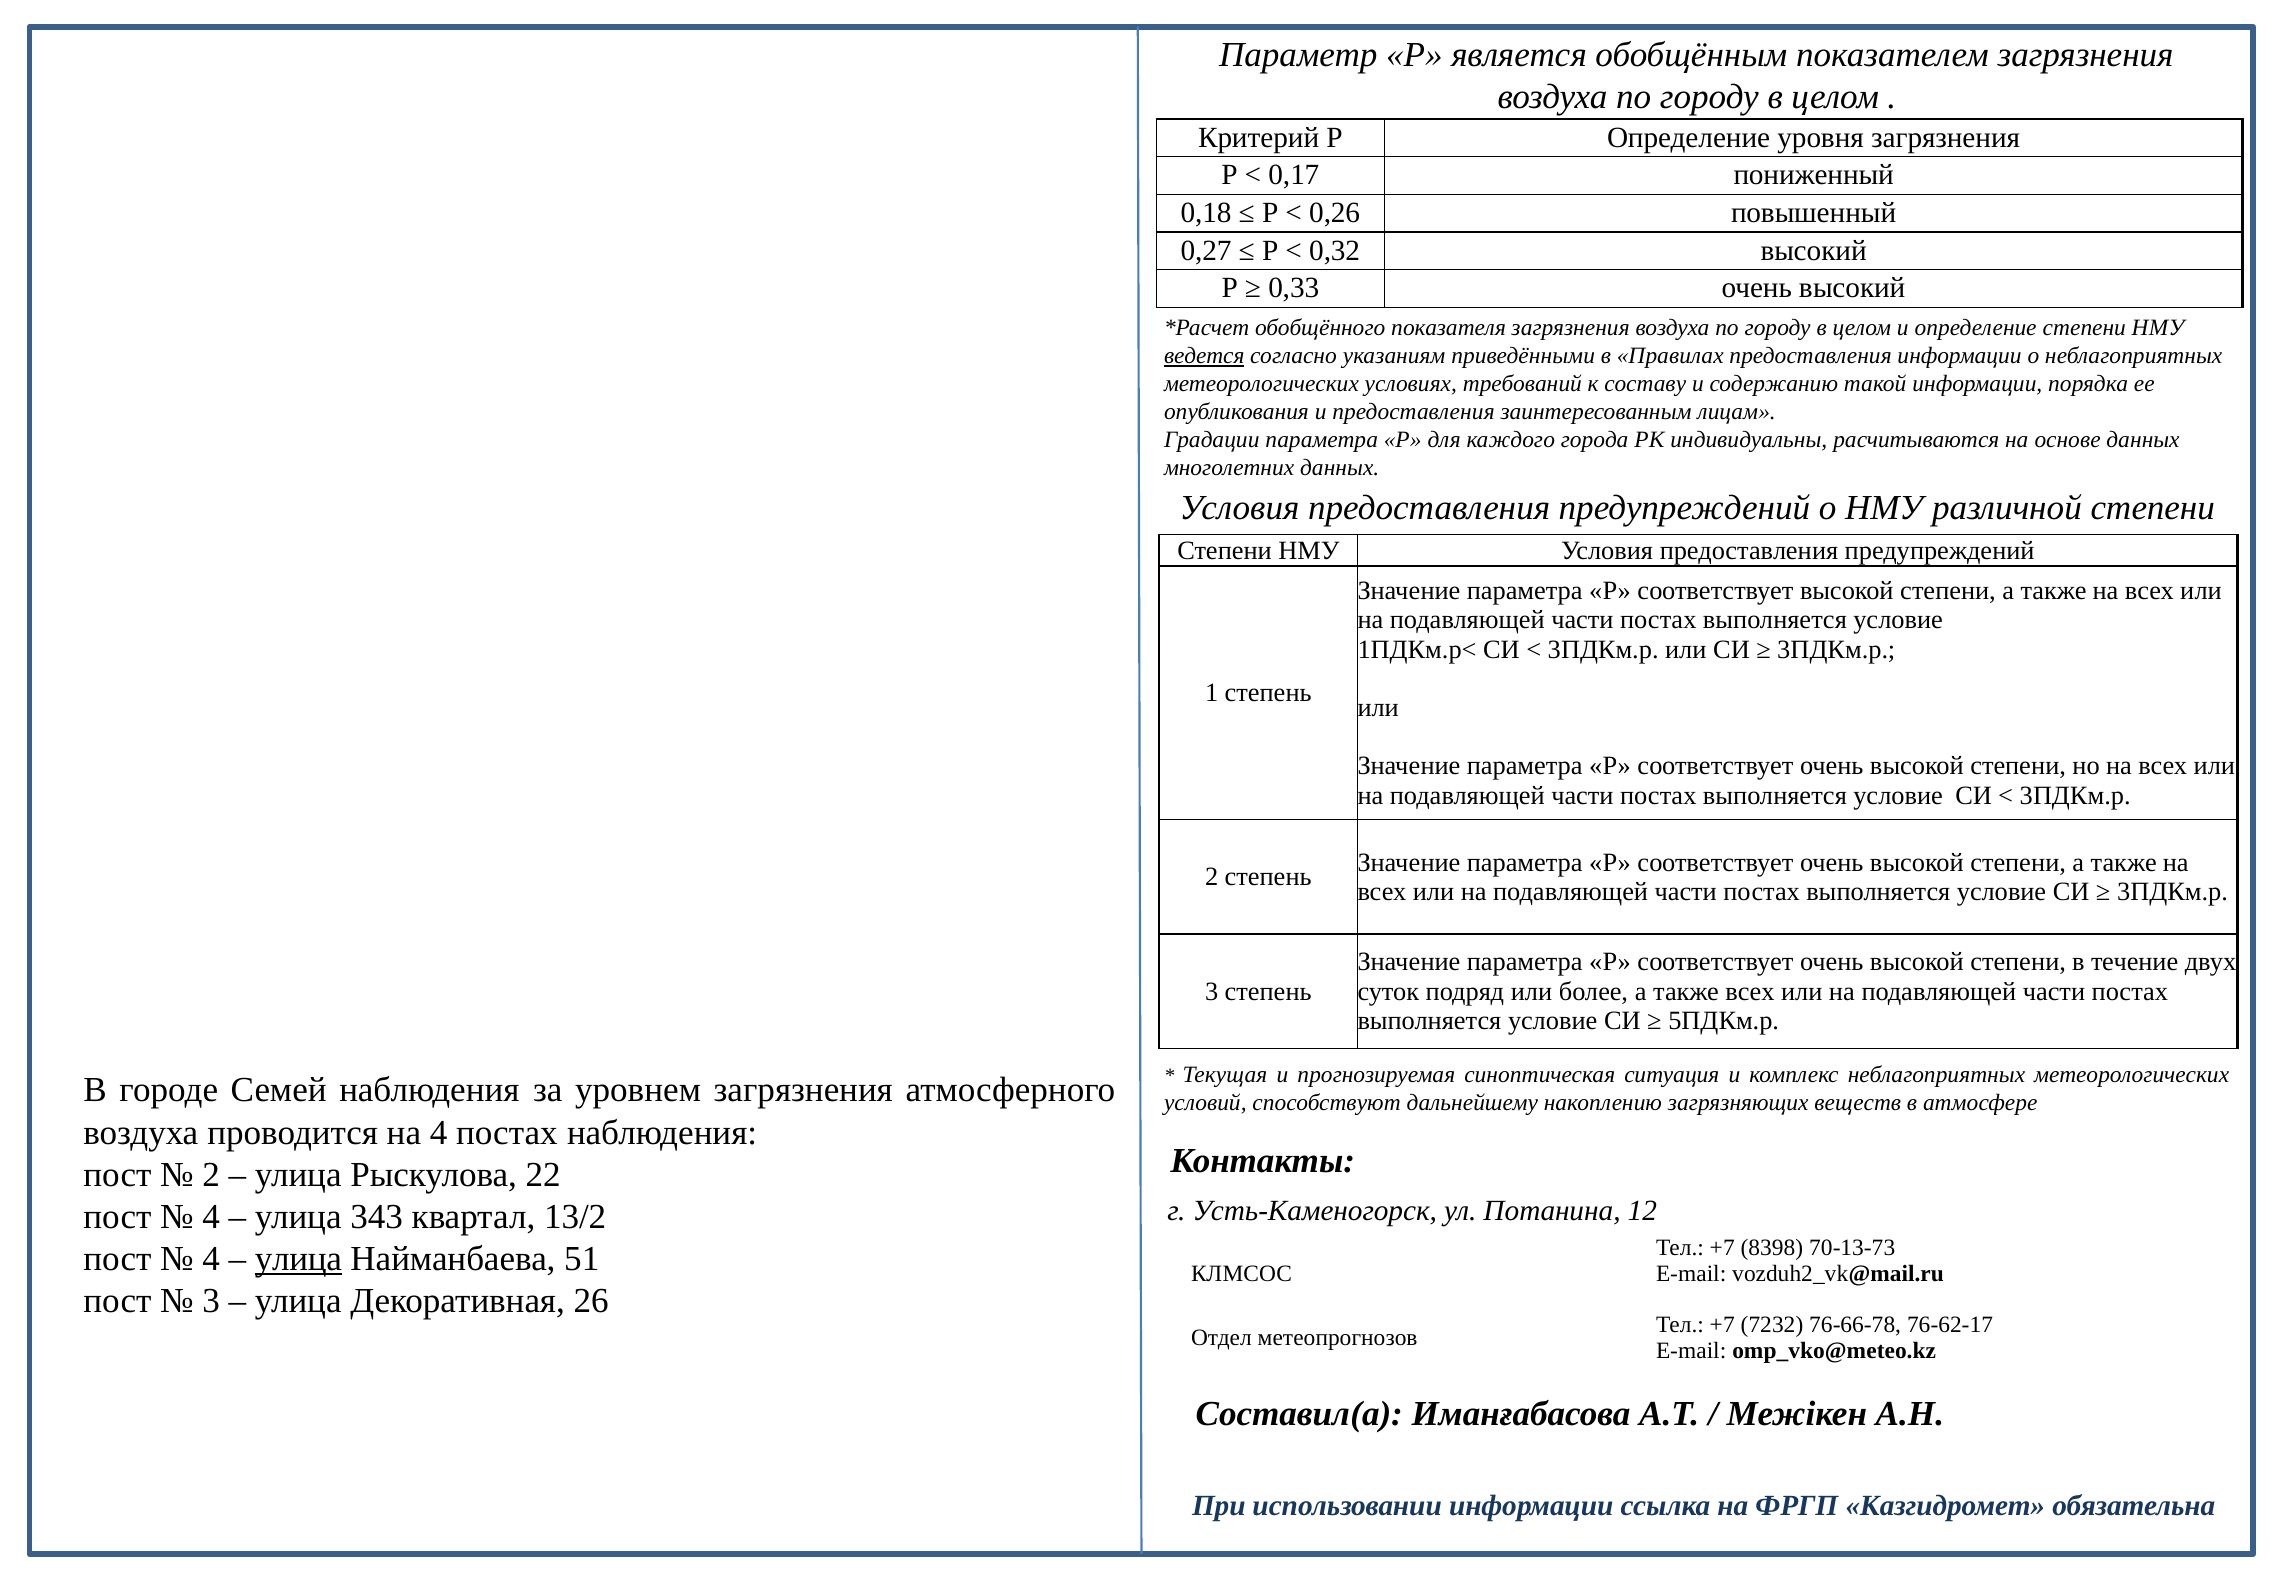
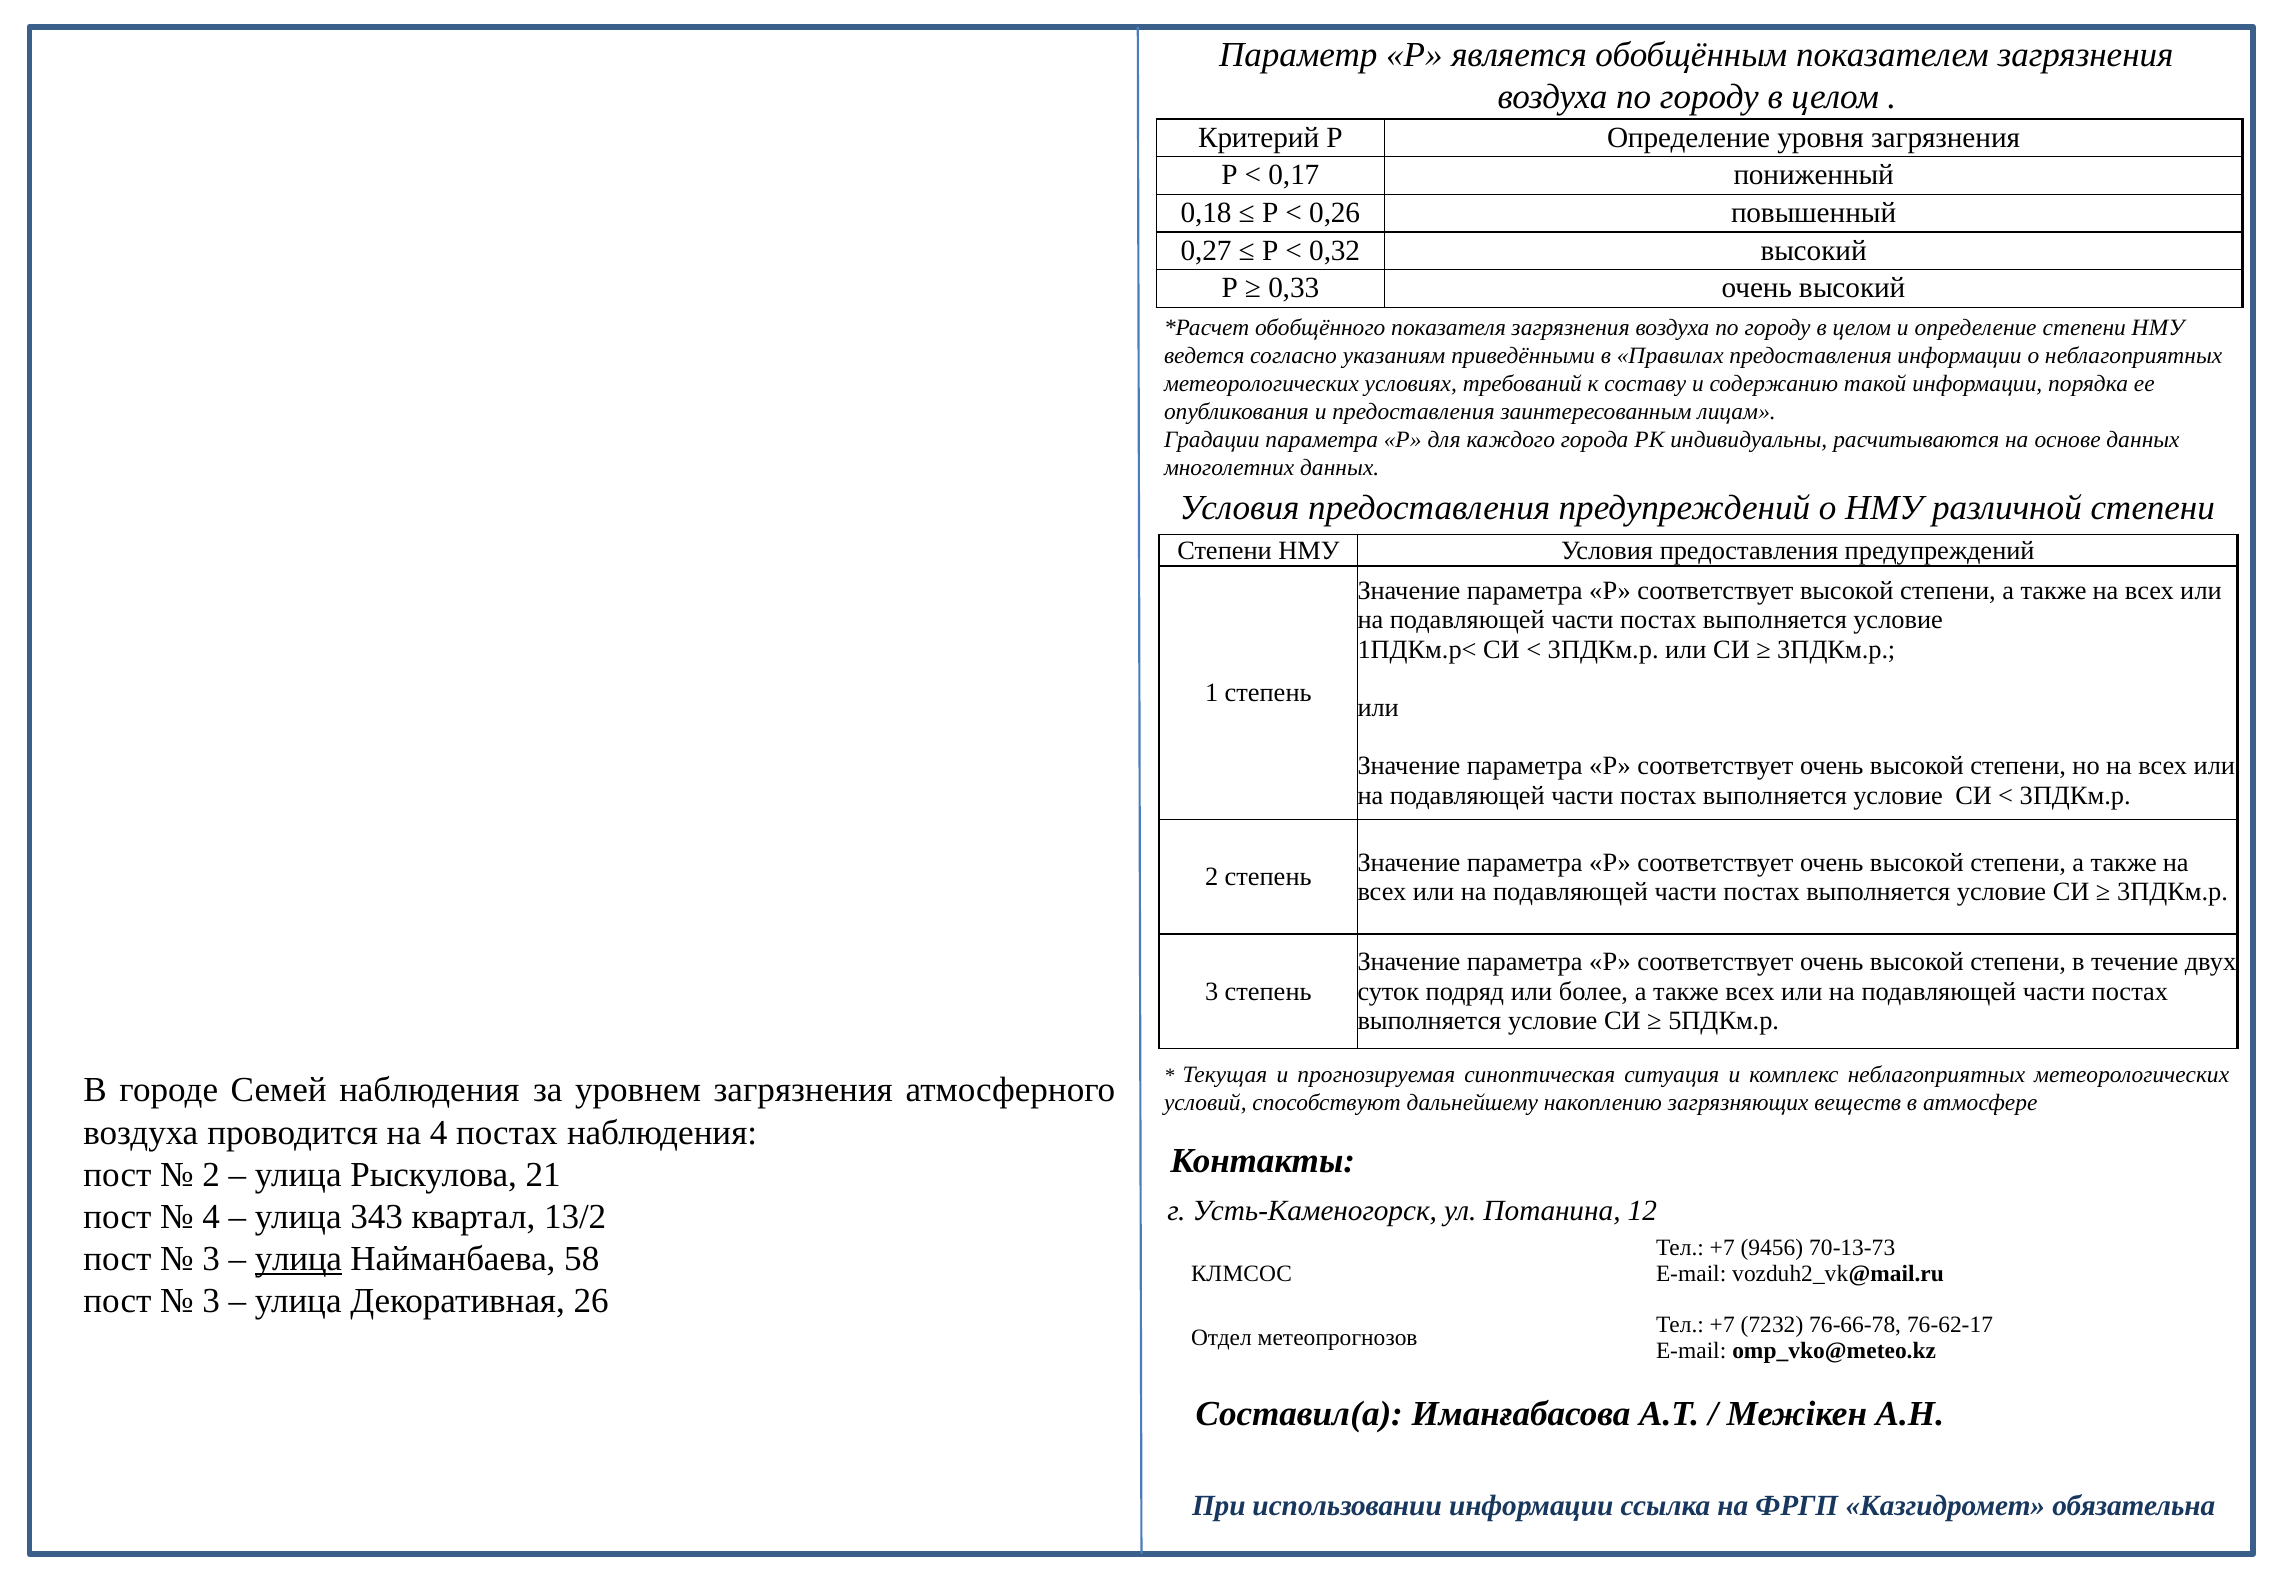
ведется underline: present -> none (1204, 356)
22: 22 -> 21 (543, 1174)
8398: 8398 -> 9456 (1772, 1247)
4: 4 -> 3 (211, 1259)
51: 51 -> 58 (582, 1259)
